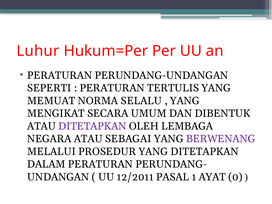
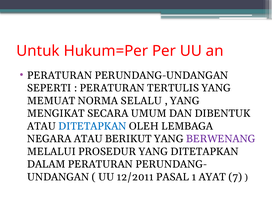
Luhur: Luhur -> Untuk (38, 51)
DITETAPKAN colour: purple -> blue (92, 126)
SEBAGAI: SEBAGAI -> BERIKUT (128, 139)
0: 0 -> 7 (235, 177)
